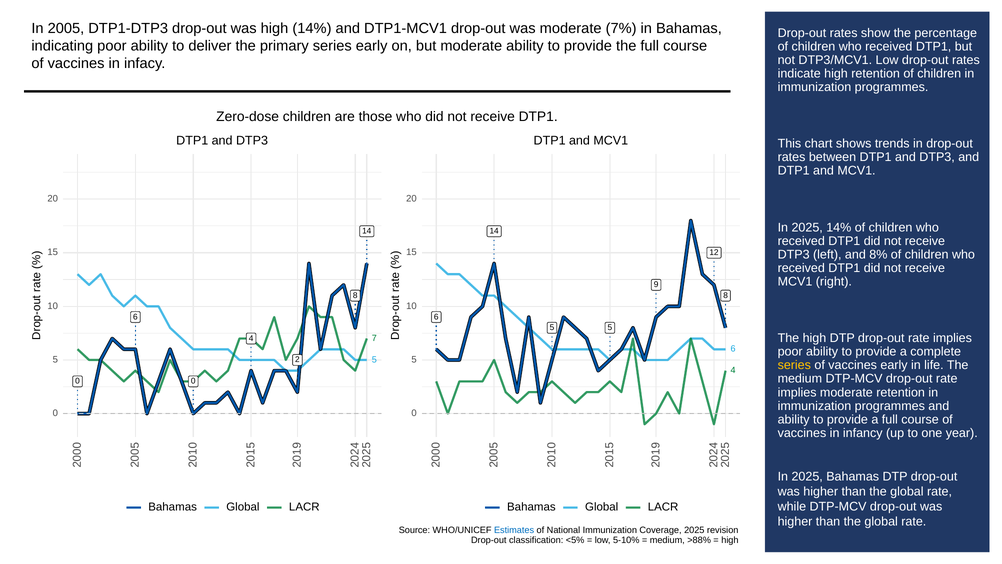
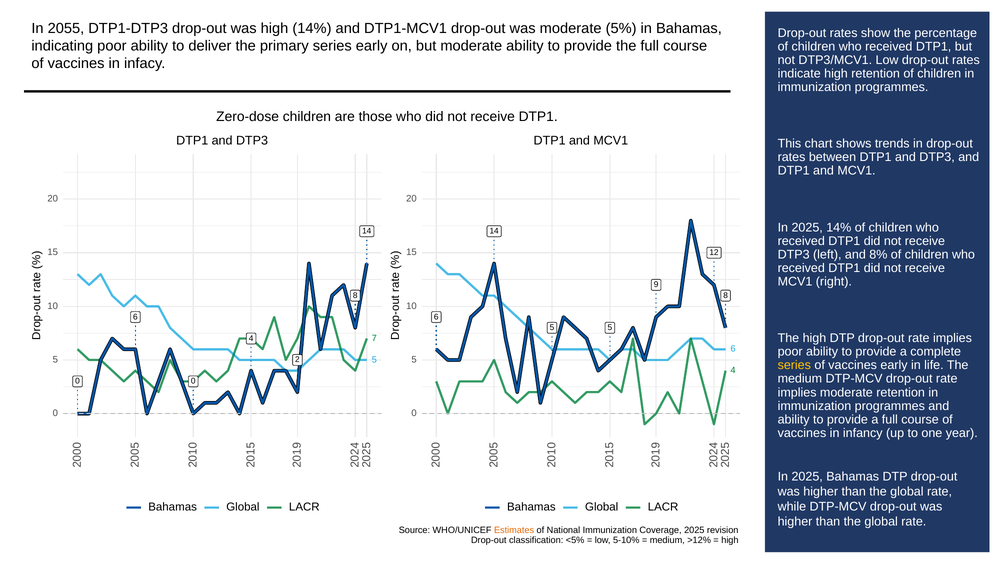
2005: 2005 -> 2055 (66, 29)
7%: 7% -> 5% (621, 29)
Estimates colour: blue -> orange (514, 530)
>88%: >88% -> >12% (699, 540)
